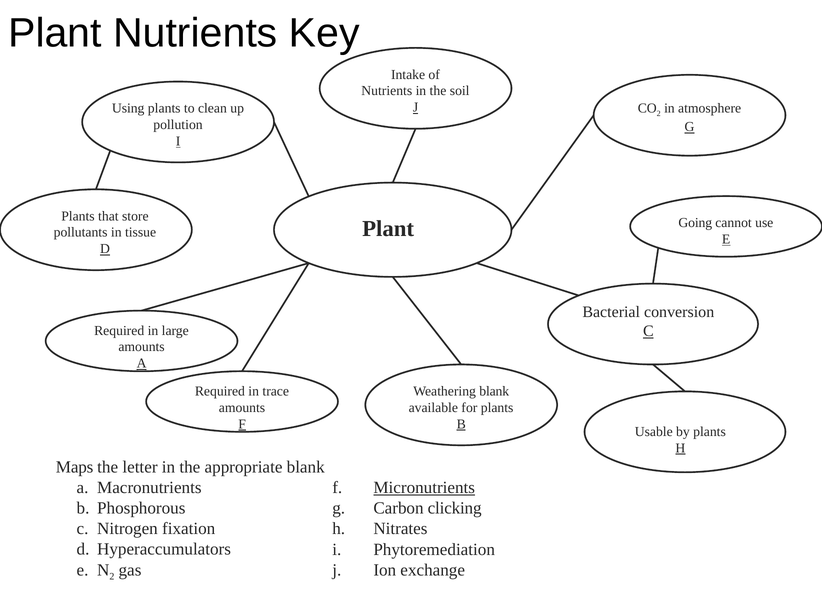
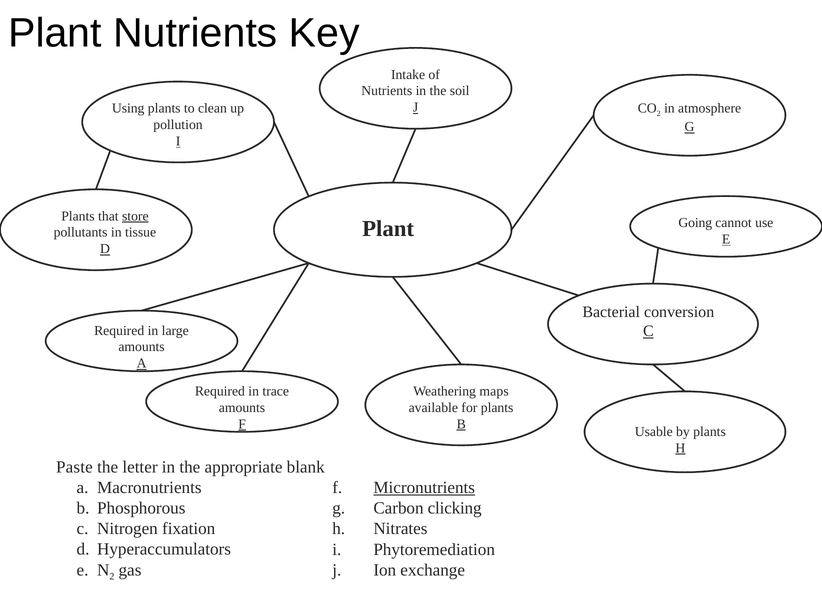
store underline: none -> present (135, 216)
Weathering blank: blank -> maps (494, 391)
Maps: Maps -> Paste (74, 468)
